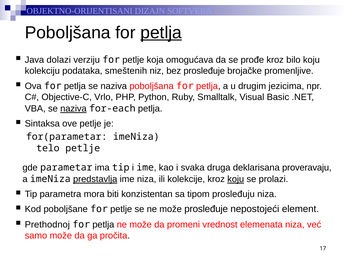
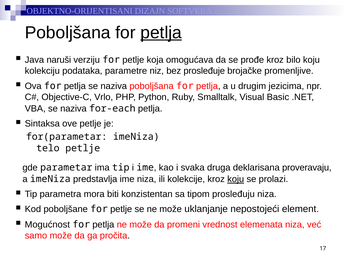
dolazi: dolazi -> naruši (59, 60)
smeštenih: smeštenih -> parametre (126, 71)
naziva underline: present -> none (73, 109)
predstavlja underline: present -> none (95, 179)
može prosleđuje: prosleđuje -> uklanjanje (206, 209)
Prethodnoj: Prethodnoj -> Mogućnost (47, 225)
